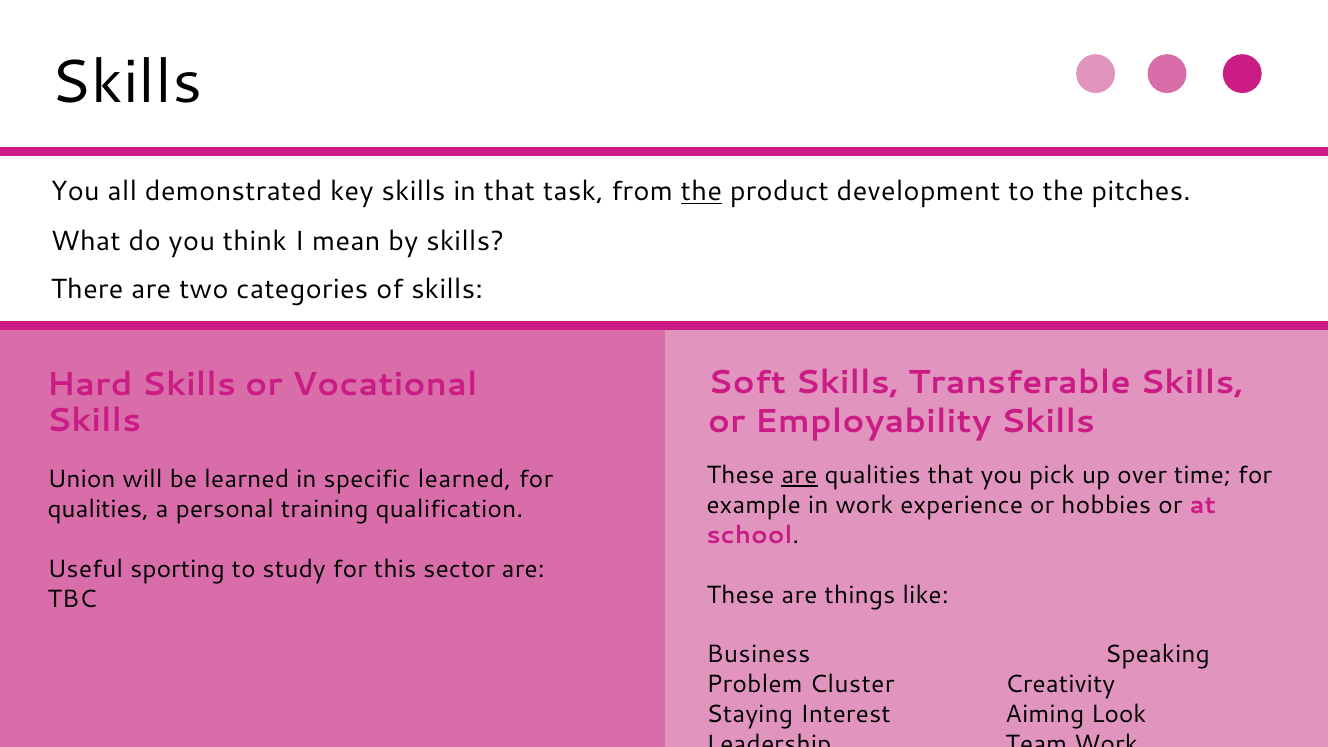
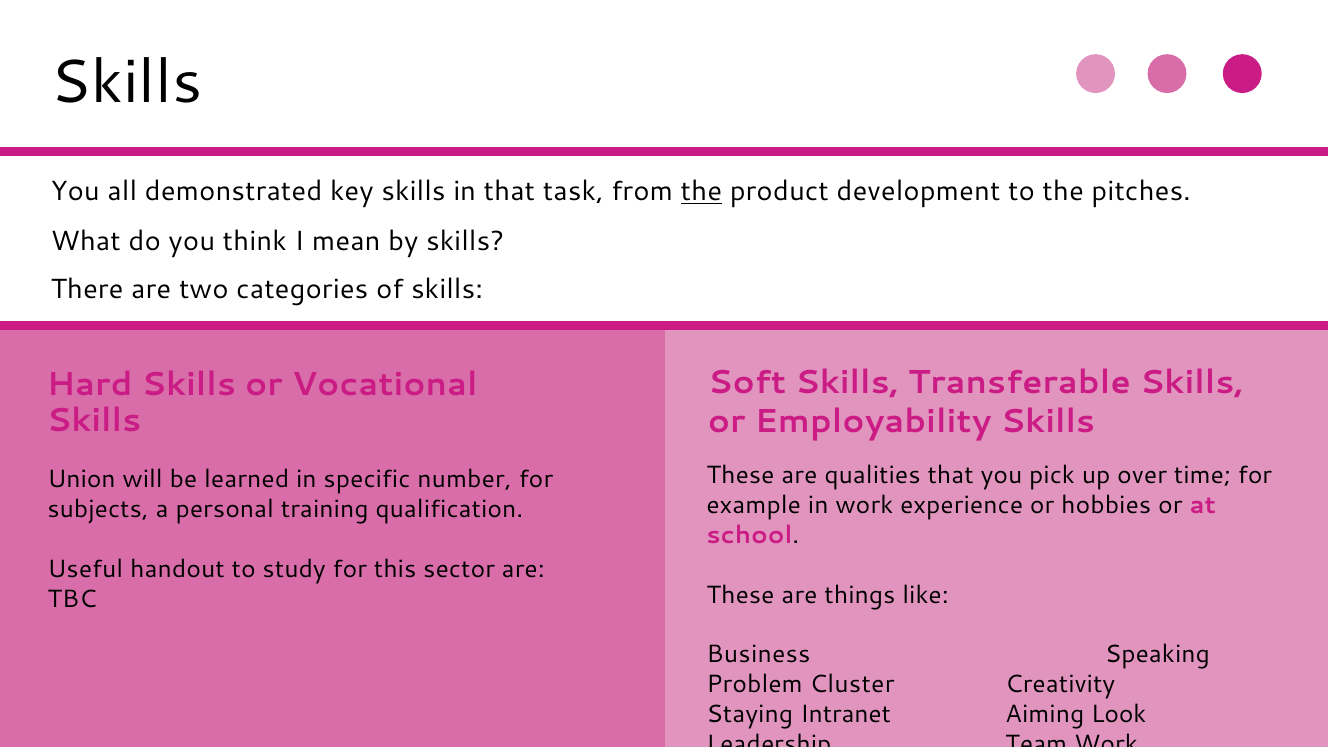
are underline: present -> none (799, 475)
specific learned: learned -> number (465, 479)
qualities: qualities -> subjects (98, 509)
sporting: sporting -> handout (177, 569)
Interest: Interest -> Intranet (846, 714)
